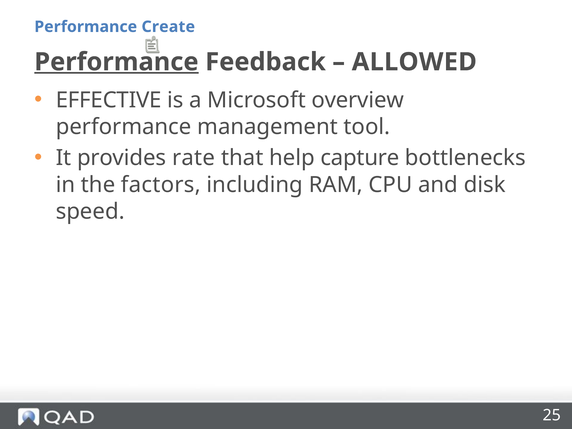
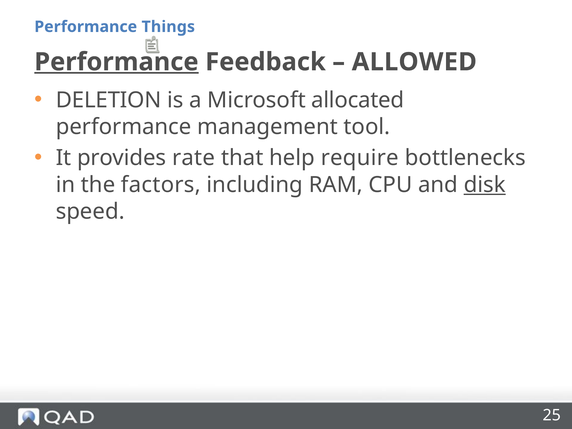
Create: Create -> Things (168, 27)
EFFECTIVE: EFFECTIVE -> DELETION (109, 100)
overview: overview -> allocated (358, 100)
capture: capture -> require (360, 158)
disk underline: none -> present (485, 185)
